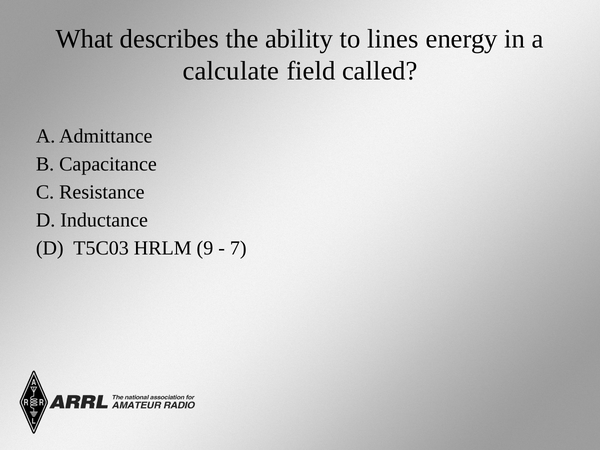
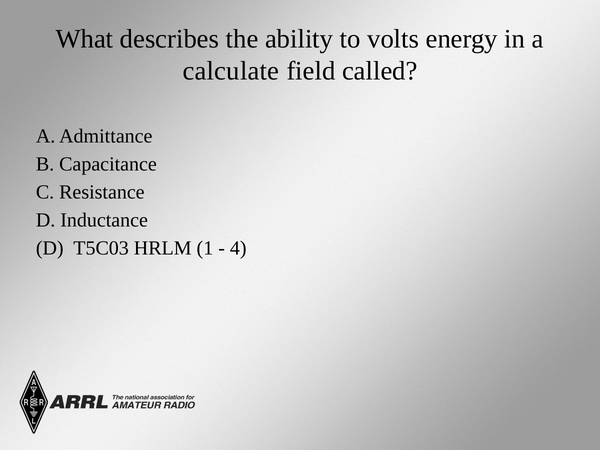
lines: lines -> volts (393, 39)
9: 9 -> 1 (205, 248)
7: 7 -> 4 (238, 248)
